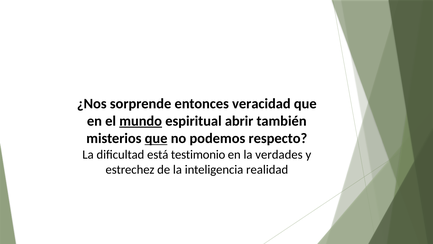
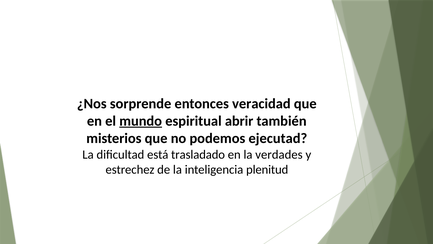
que underline: present -> none (156, 138)
respecto: respecto -> ejecutad (278, 138)
testimonio: testimonio -> trasladado (198, 154)
realidad: realidad -> plenitud (267, 169)
